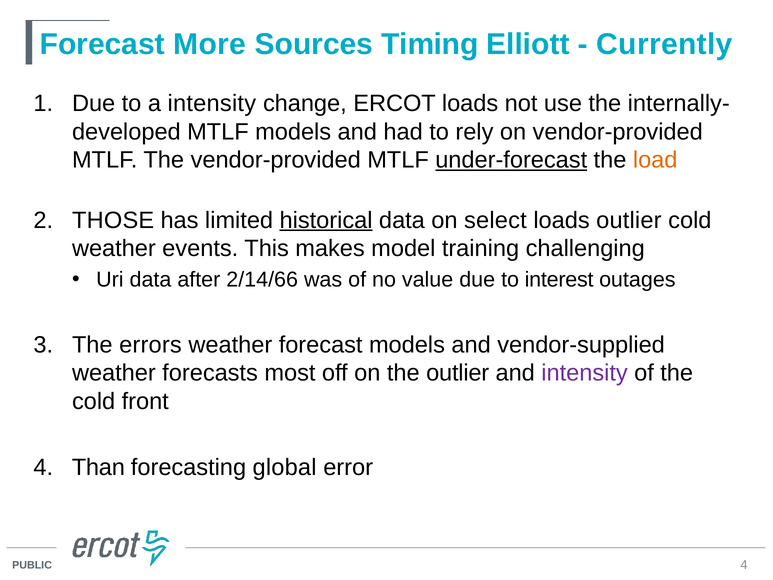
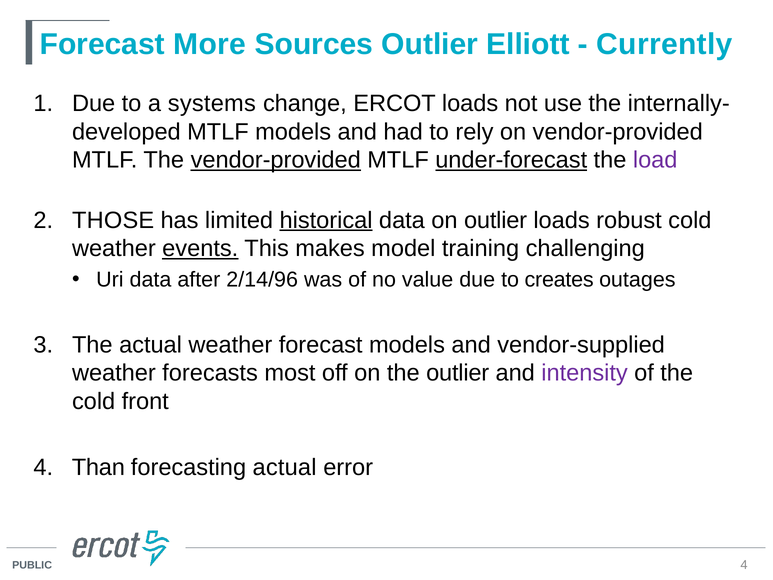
Sources Timing: Timing -> Outlier (430, 45)
a intensity: intensity -> systems (212, 103)
vendor-provided underline: none -> present (276, 160)
load colour: orange -> purple (655, 160)
on select: select -> outlier (496, 220)
loads outlier: outlier -> robust (629, 220)
events underline: none -> present (200, 248)
2/14/66: 2/14/66 -> 2/14/96 (262, 280)
interest: interest -> creates (559, 280)
The errors: errors -> actual (151, 345)
forecasting global: global -> actual (285, 467)
